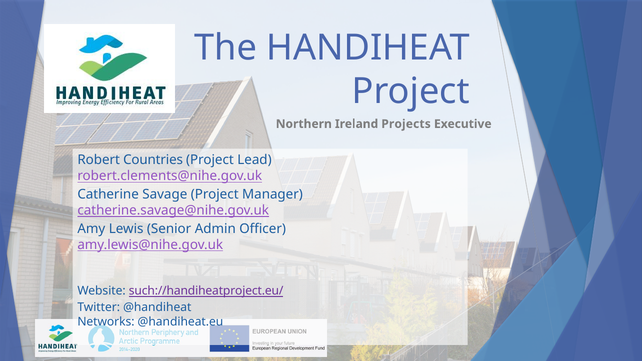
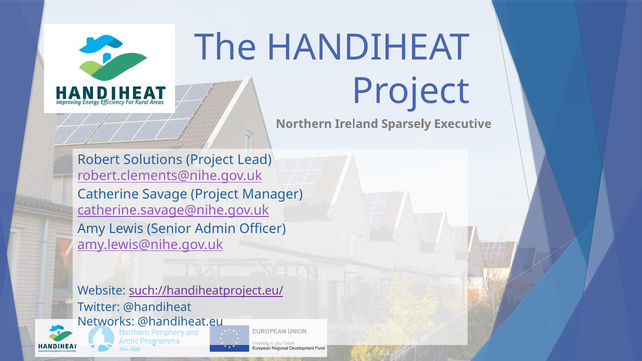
Projects: Projects -> Sparsely (406, 124)
Countries: Countries -> Solutions (153, 160)
